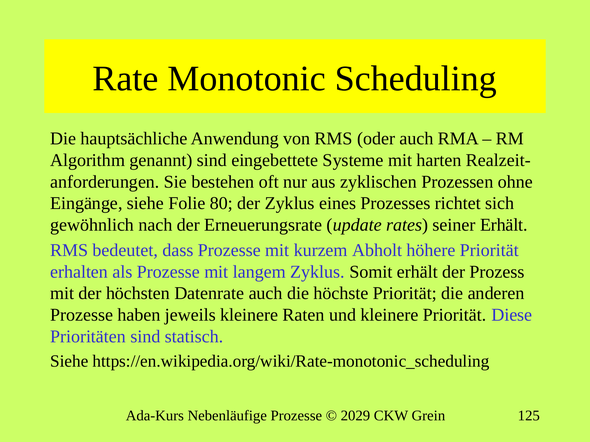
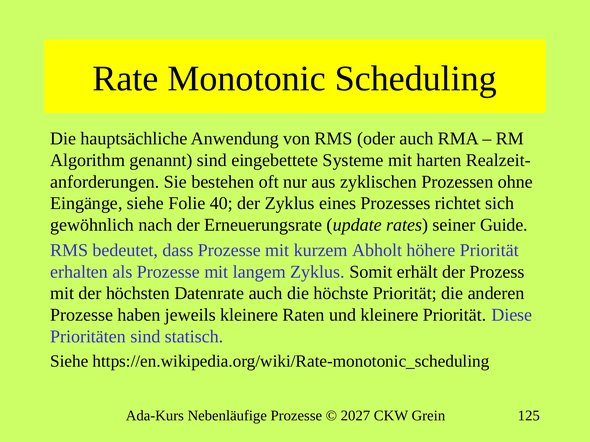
80: 80 -> 40 (221, 204)
seiner Erhält: Erhält -> Guide (504, 225)
2029: 2029 -> 2027 (355, 416)
